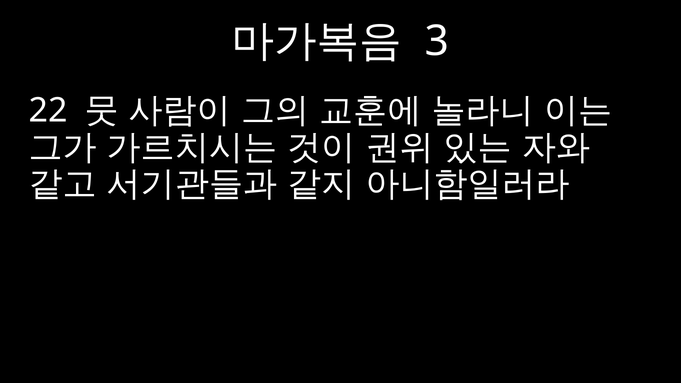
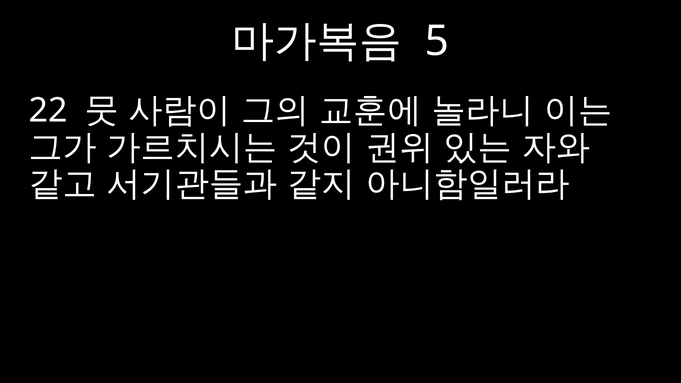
3: 3 -> 5 (437, 41)
